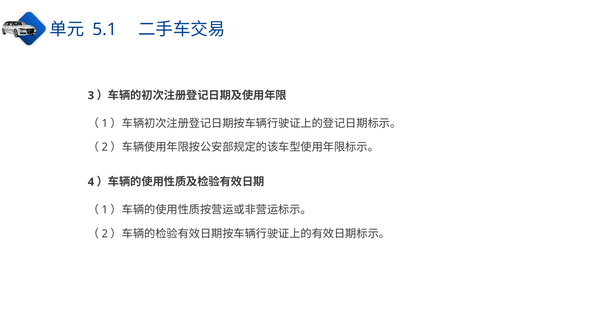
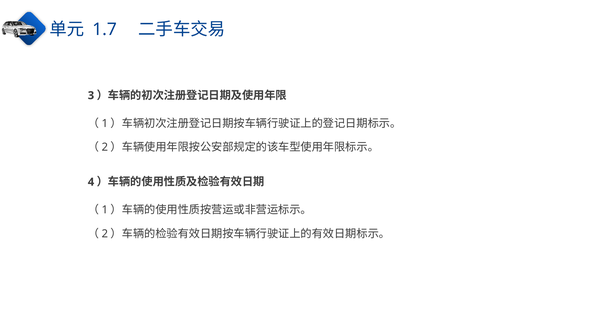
5.1: 5.1 -> 1.7 (105, 30)
